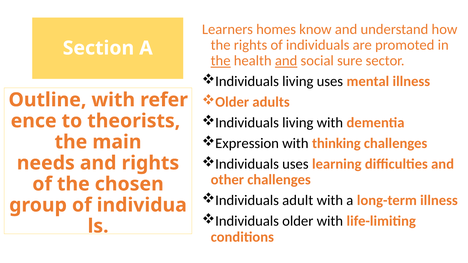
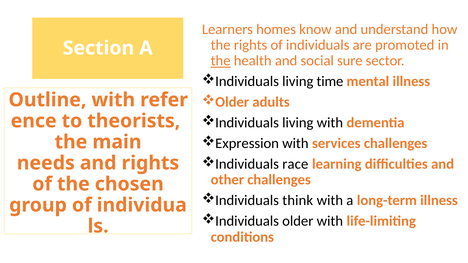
and underline: present -> none (286, 61)
living uses: uses -> time (330, 82)
thinking: thinking -> services (336, 144)
Individuals uses: uses -> race (295, 164)
adult: adult -> think (298, 201)
